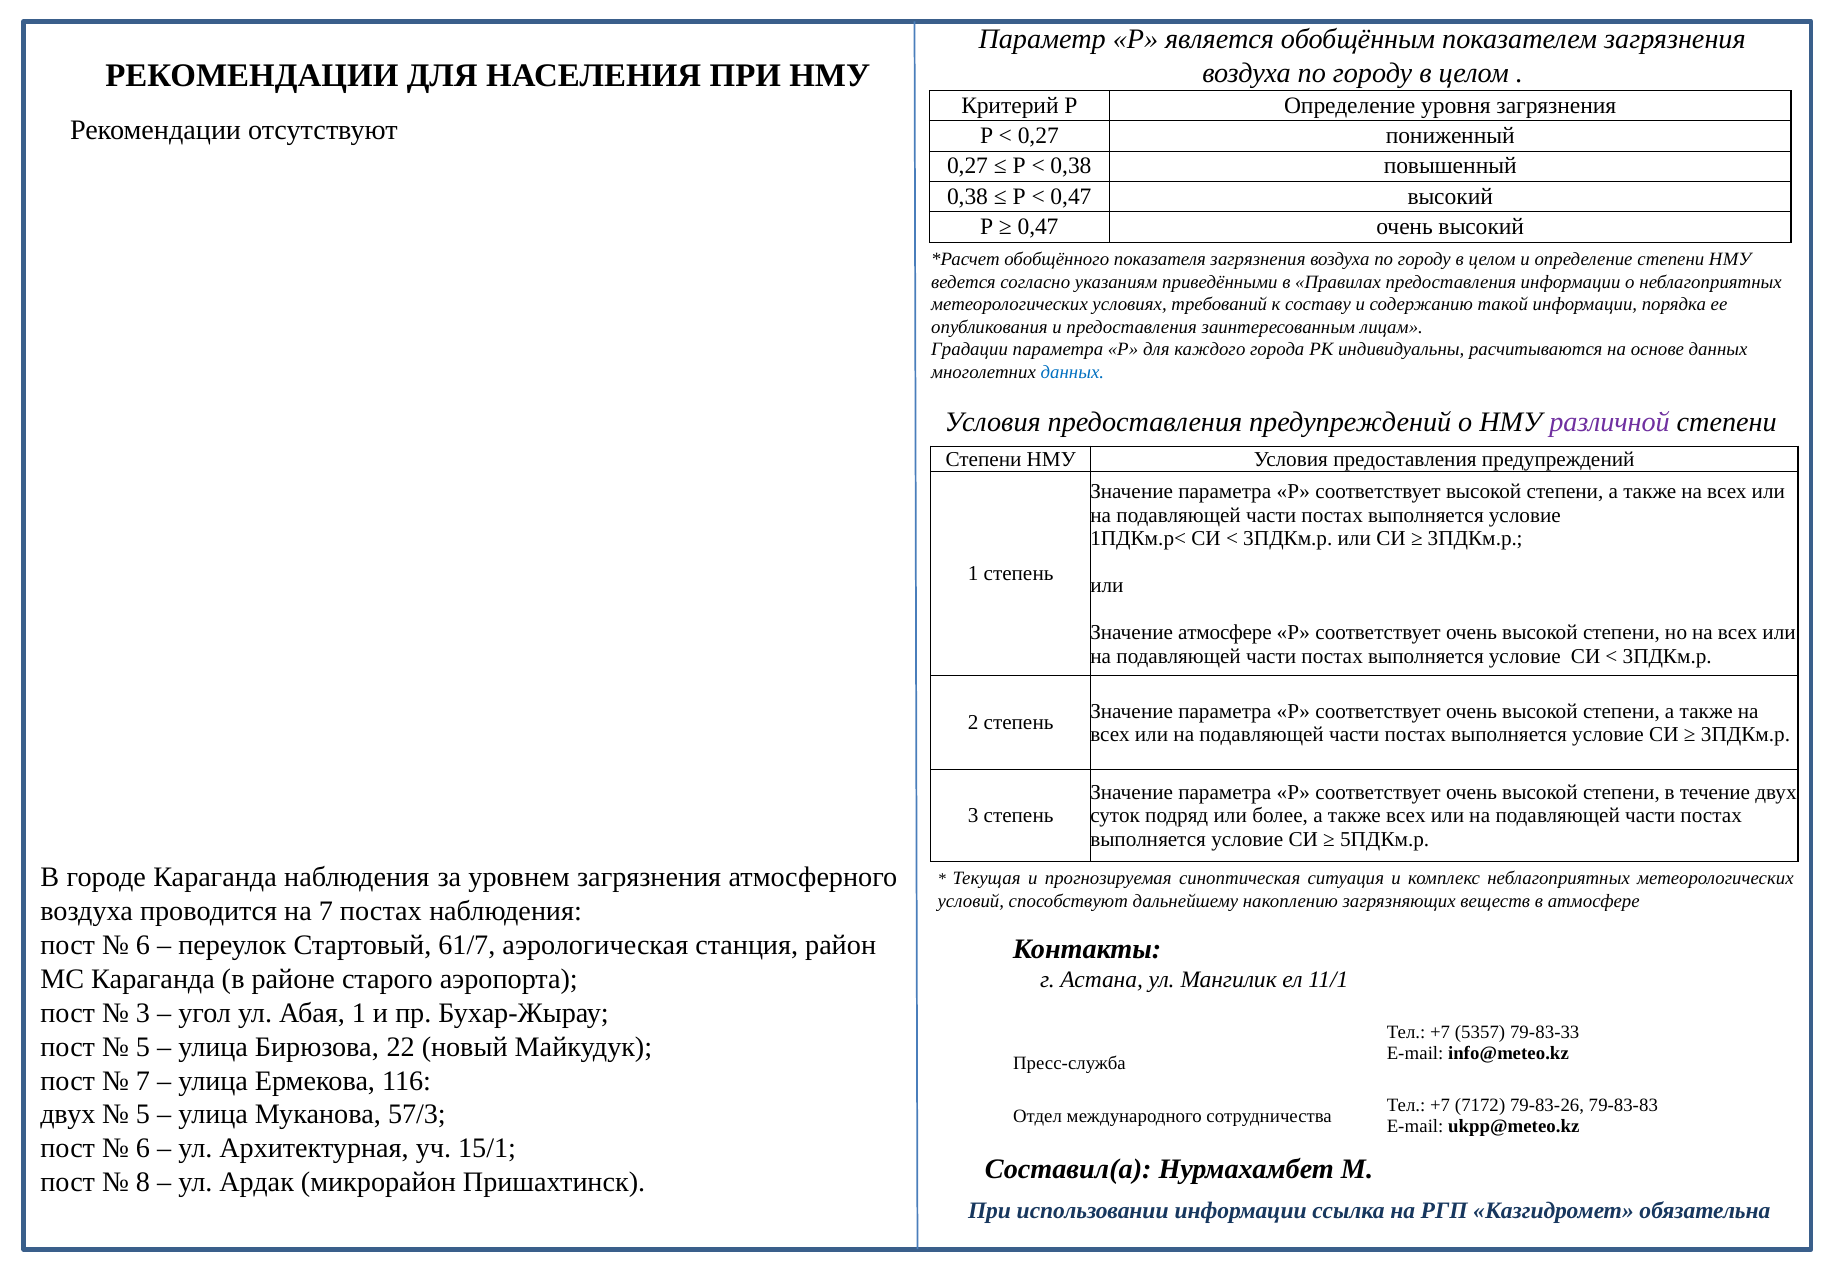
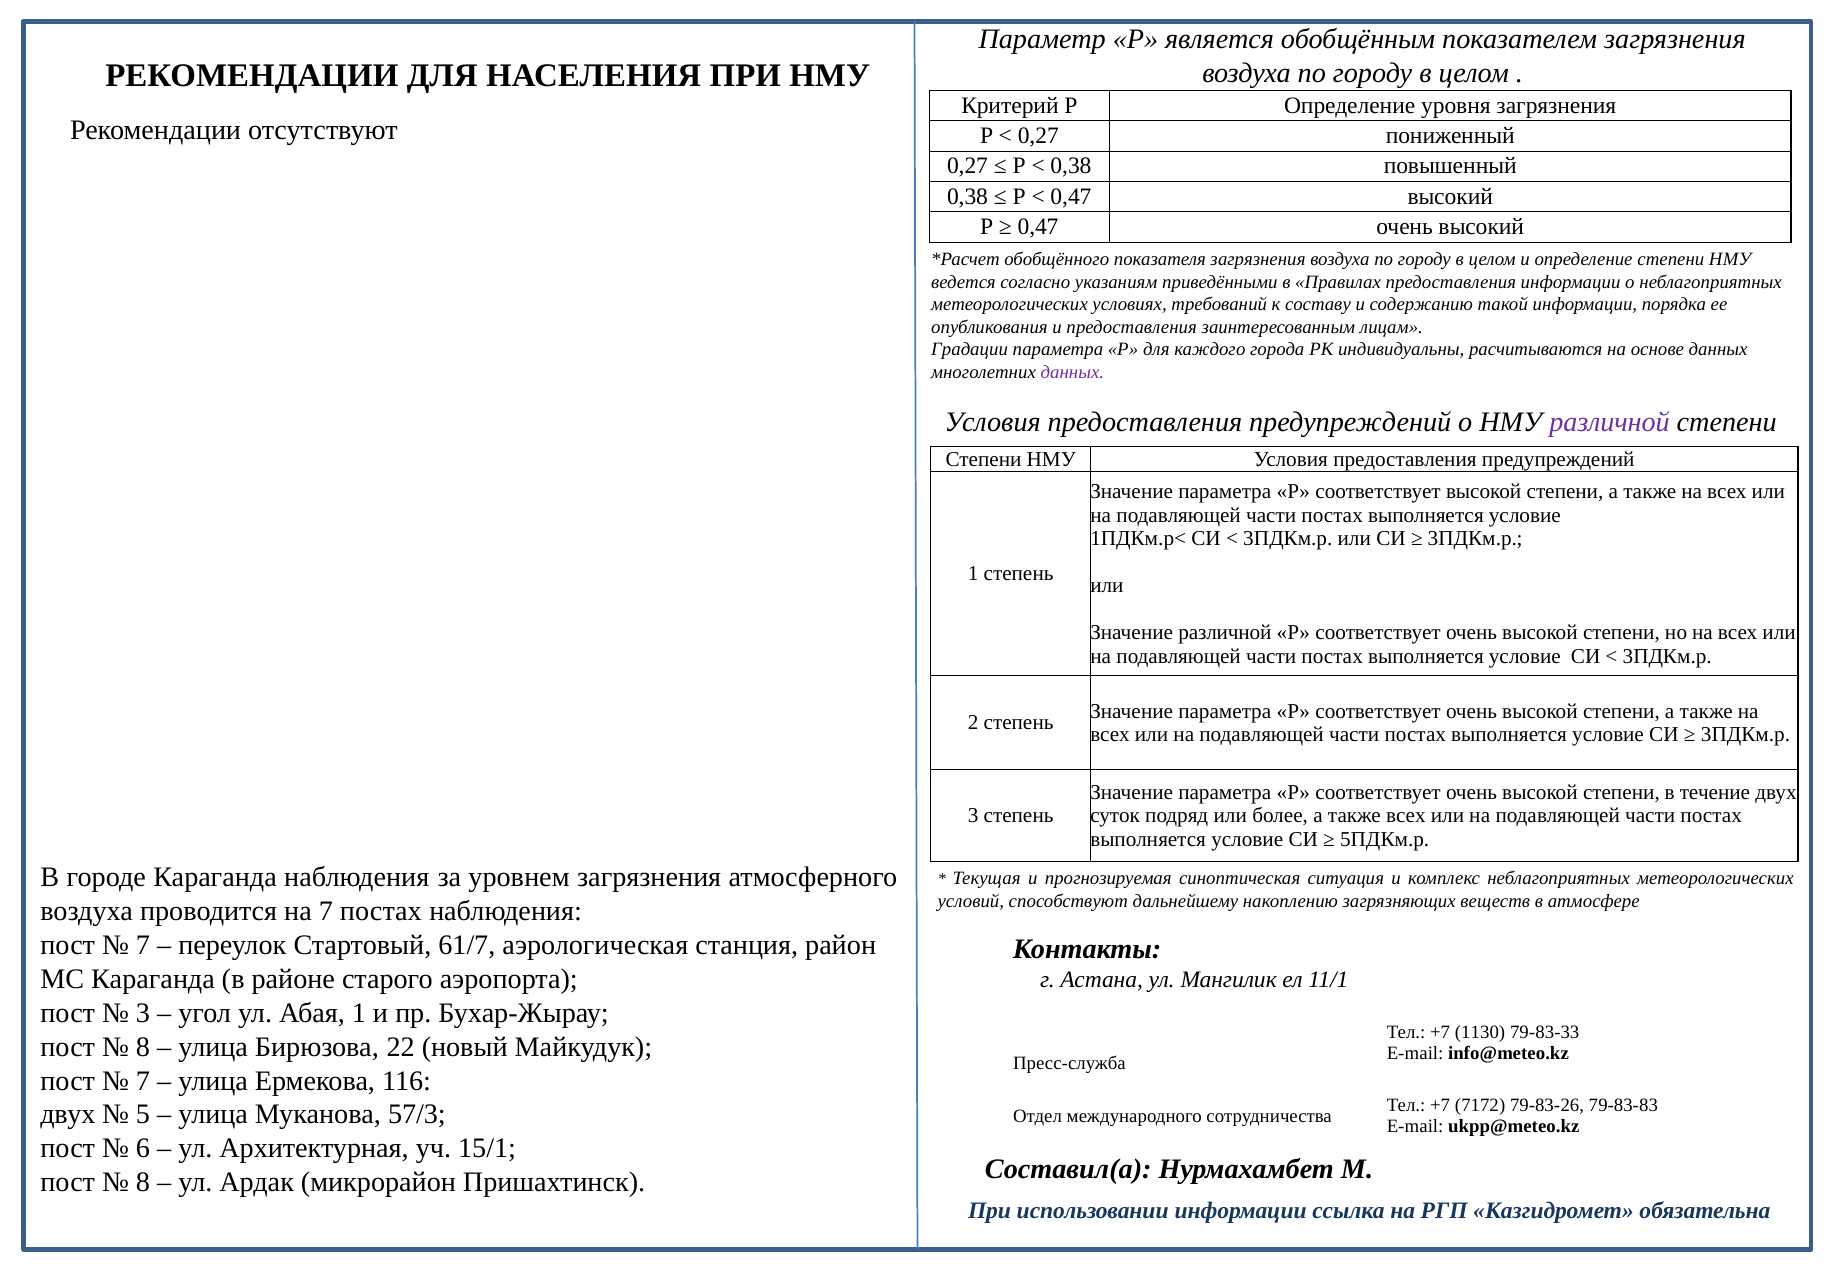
данных colour: blue -> purple (1072, 372)
Значение атмосфере: атмосфере -> различной (1225, 632)
6: 6 -> 7 (143, 945)
5357: 5357 -> 1130 (1480, 1032)
5: 5 -> 8 (143, 1046)
